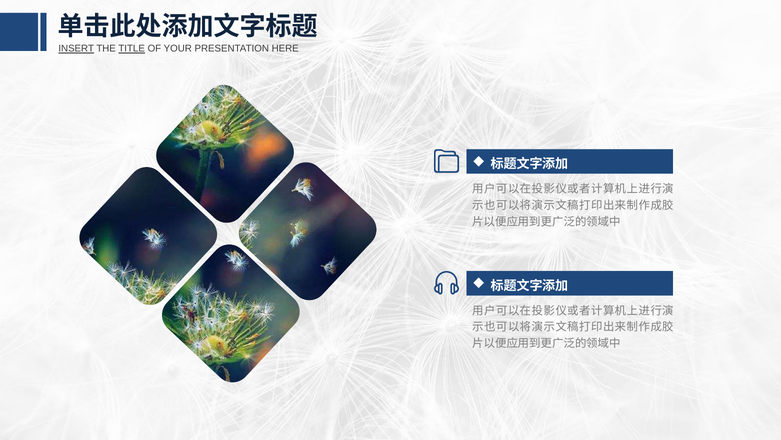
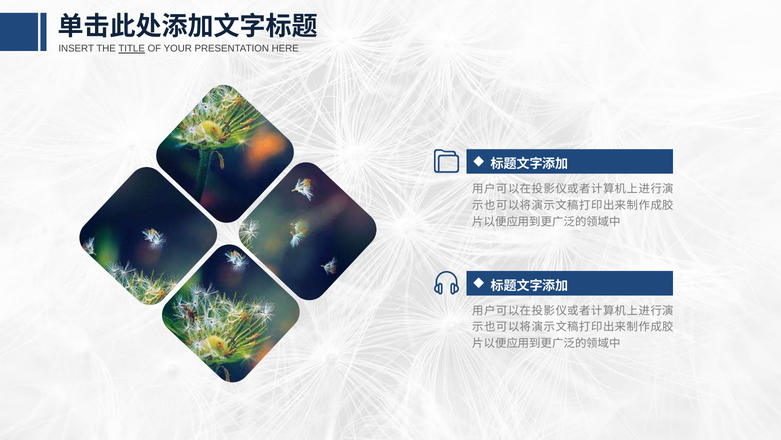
INSERT underline: present -> none (76, 49)
